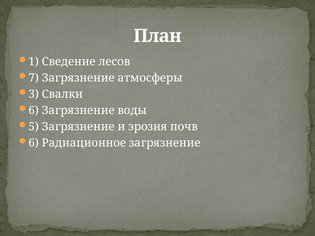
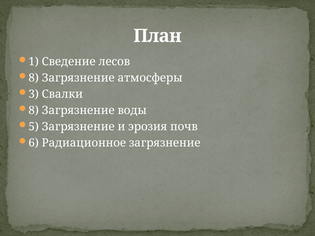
7: 7 -> 8 (34, 78)
6: 6 -> 8 (34, 110)
